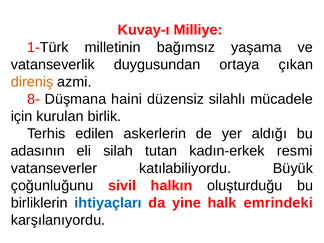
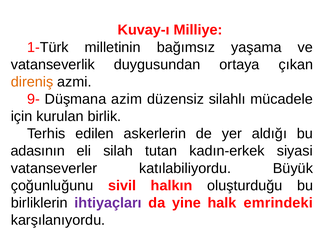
8-: 8- -> 9- (33, 99)
haini: haini -> azim (127, 99)
resmi: resmi -> siyasi (295, 151)
ihtiyaçları colour: blue -> purple (108, 203)
